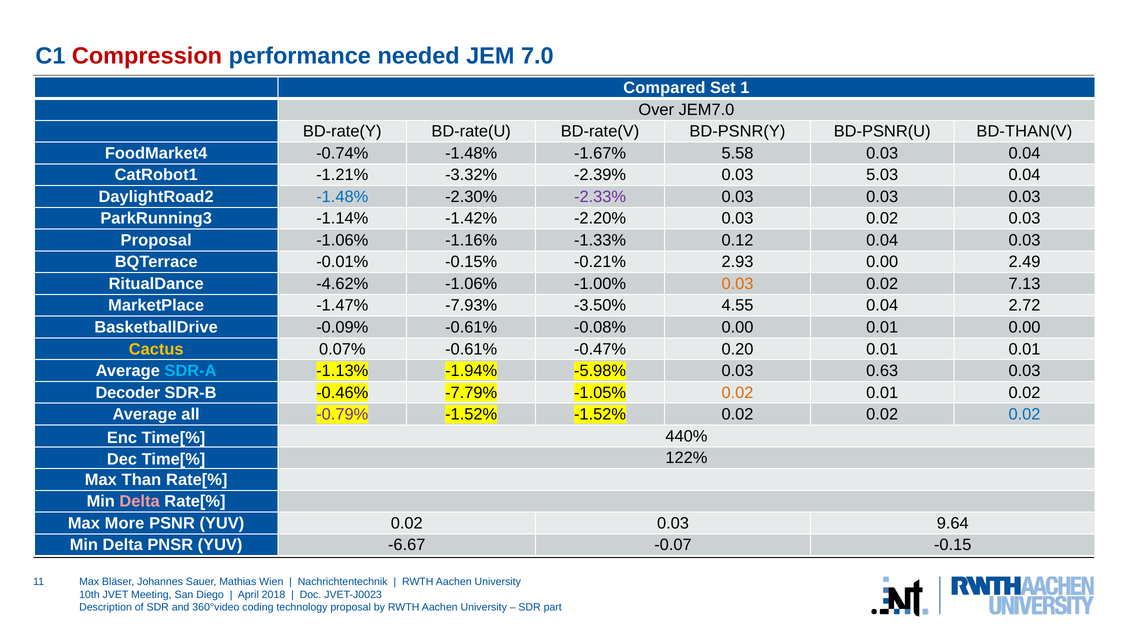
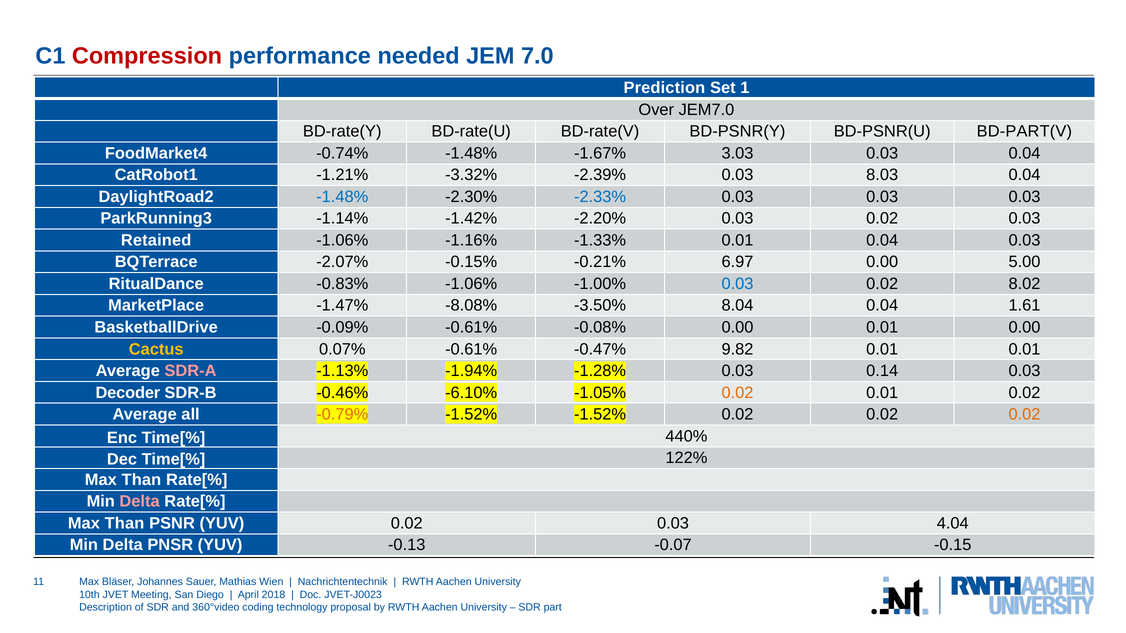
Compared: Compared -> Prediction (664, 88)
BD-THAN(V: BD-THAN(V -> BD-PART(V (1024, 132)
5.58: 5.58 -> 3.03 (737, 153)
5.03: 5.03 -> 8.03 (882, 175)
-2.33% colour: purple -> blue (600, 197)
Proposal: Proposal -> Retained (156, 240)
-1.33% 0.12: 0.12 -> 0.01 (737, 240)
-0.01%: -0.01% -> -2.07% (342, 262)
2.93: 2.93 -> 6.97 (737, 262)
2.49: 2.49 -> 5.00 (1024, 262)
-4.62%: -4.62% -> -0.83% (342, 284)
0.03 colour: orange -> blue (737, 284)
7.13: 7.13 -> 8.02 (1024, 284)
-7.93%: -7.93% -> -8.08% (471, 306)
4.55: 4.55 -> 8.04 (737, 306)
2.72: 2.72 -> 1.61 (1024, 306)
0.20: 0.20 -> 9.82 (737, 349)
SDR-A colour: light blue -> pink (190, 371)
-5.98%: -5.98% -> -1.28% (600, 371)
0.63: 0.63 -> 0.14 (882, 371)
-7.79%: -7.79% -> -6.10% (471, 393)
-0.79% colour: purple -> orange (342, 415)
0.02 colour: blue -> orange (1024, 415)
More: More -> Than (125, 524)
9.64: 9.64 -> 4.04 (953, 524)
-6.67: -6.67 -> -0.13 (407, 545)
